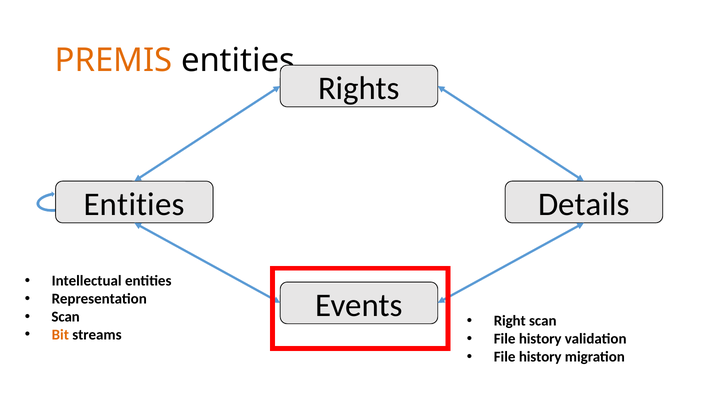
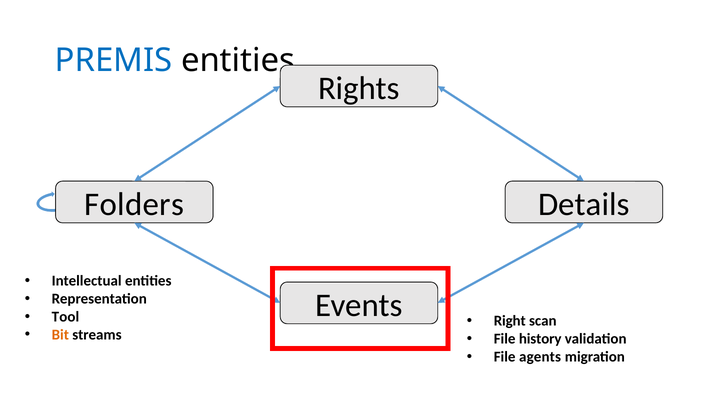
PREMIS colour: orange -> blue (114, 60)
Entities: Entities -> Folders (134, 204)
Scan: Scan -> Tool (65, 317)
history: history -> agents (540, 357)
